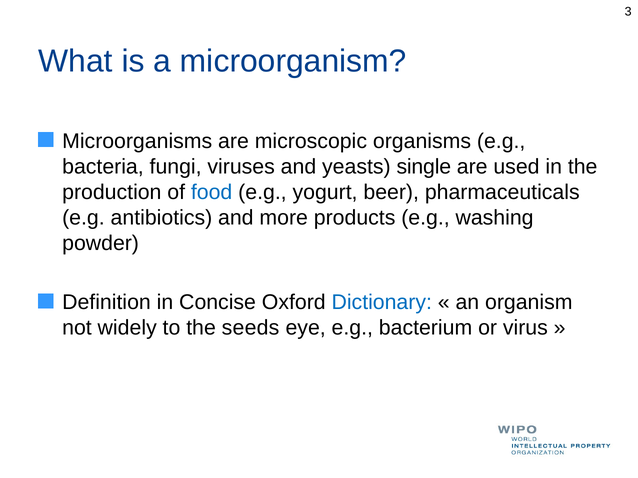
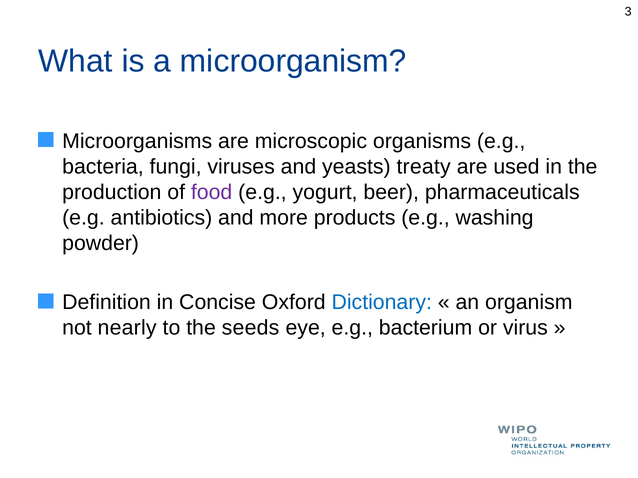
single: single -> treaty (424, 167)
food colour: blue -> purple (212, 192)
widely: widely -> nearly (127, 328)
